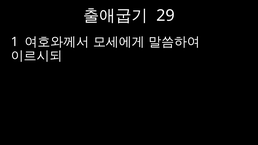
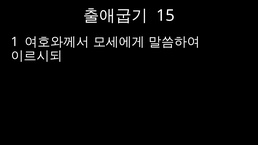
29: 29 -> 15 (166, 16)
